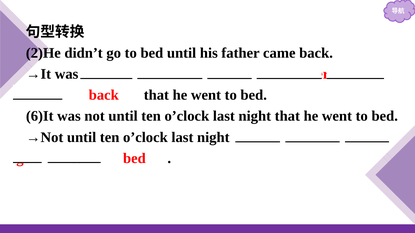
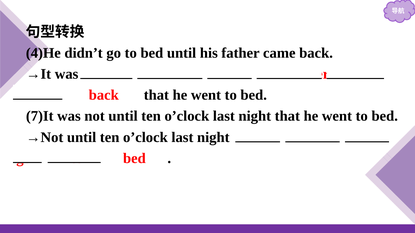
2)He: 2)He -> 4)He (43, 53)
6)It: 6)It -> 7)It (40, 116)
